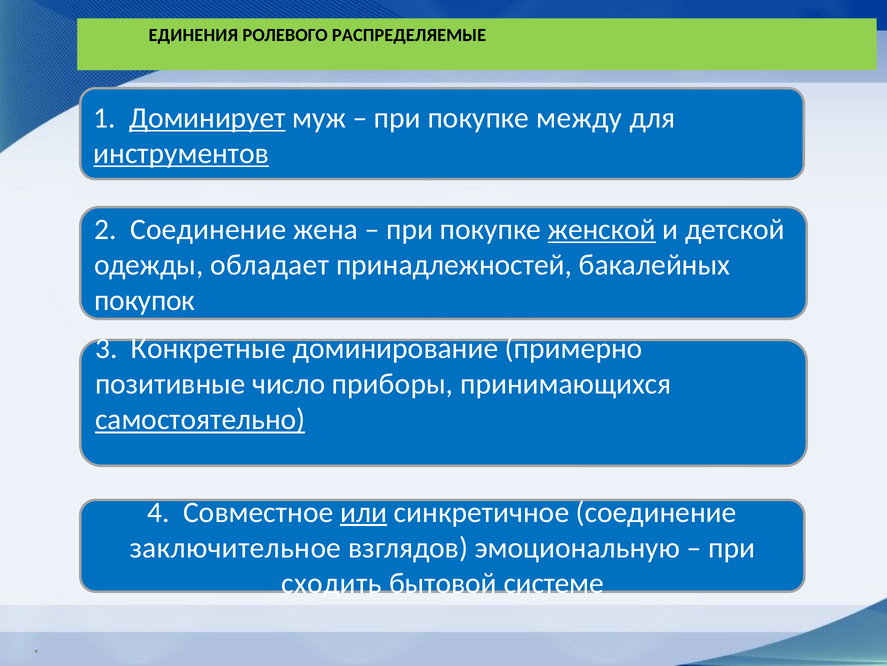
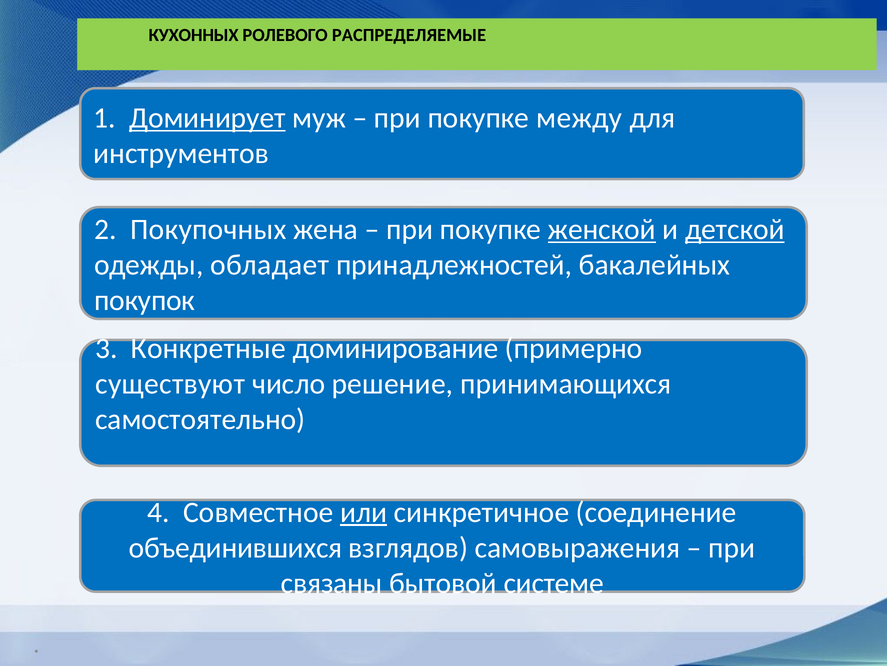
ЕДИНЕНИЯ: ЕДИНЕНИЯ -> КУХОННЫХ (194, 35)
инструментов underline: present -> none (181, 153)
2 Соединение: Соединение -> Покупочных (208, 229)
детской underline: none -> present (735, 229)
позитивные: позитивные -> существуют (170, 384)
приборы: приборы -> решение (393, 384)
самостоятельно underline: present -> none (200, 419)
заключительное: заключительное -> объединившихся (236, 547)
эмоциональную: эмоциональную -> самовыражения (577, 547)
сходить: сходить -> связаны (332, 583)
